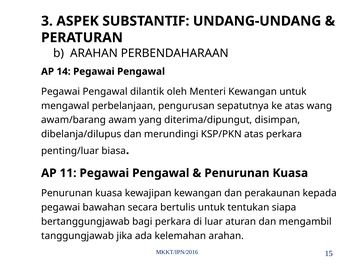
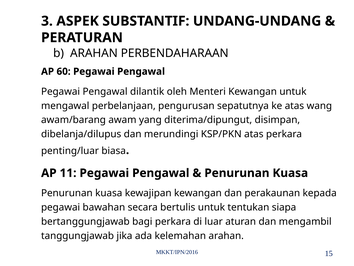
14: 14 -> 60 (64, 71)
